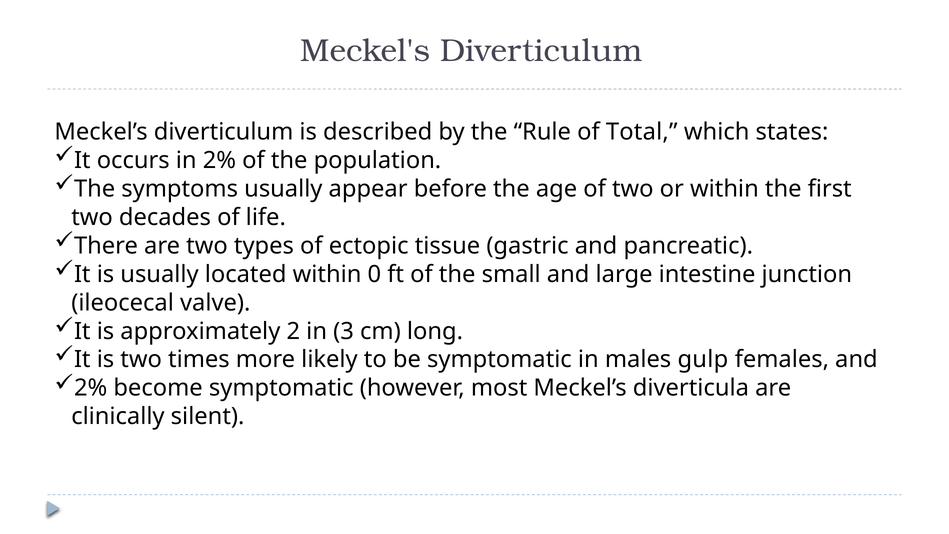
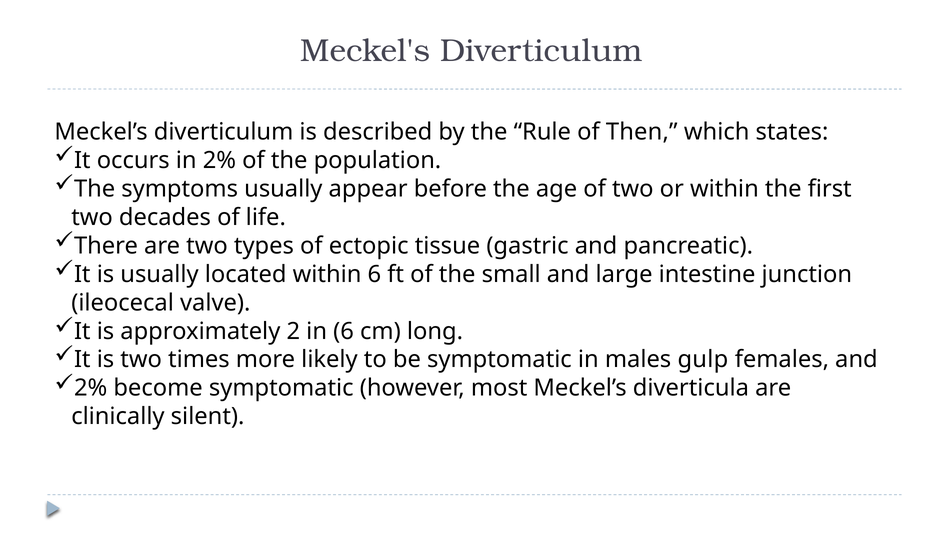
Total: Total -> Then (642, 132)
within 0: 0 -> 6 (374, 274)
in 3: 3 -> 6 (344, 331)
